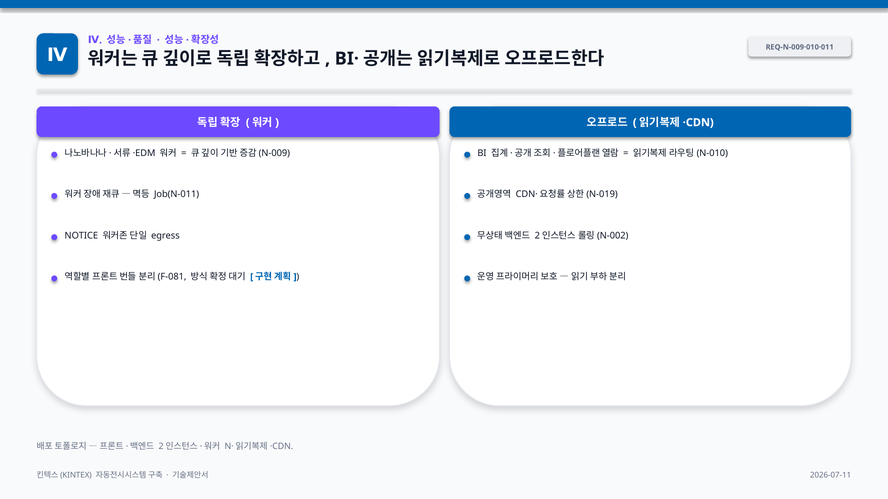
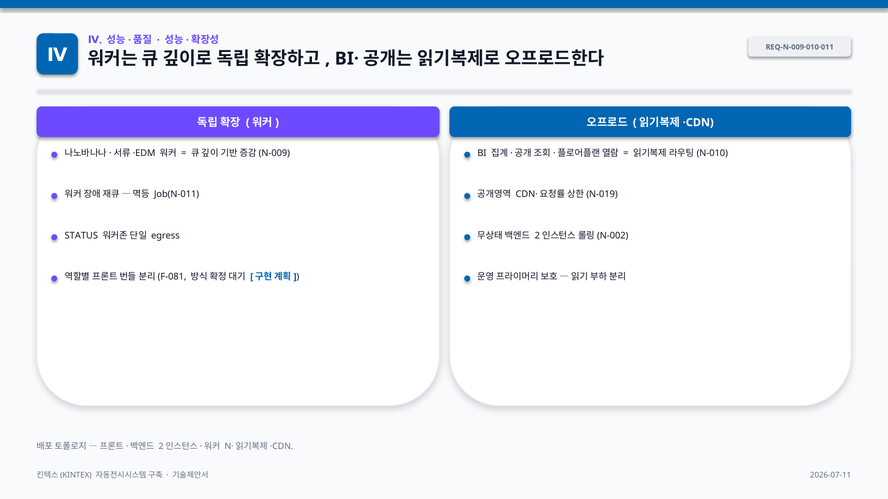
NOTICE: NOTICE -> STATUS (81, 236)
